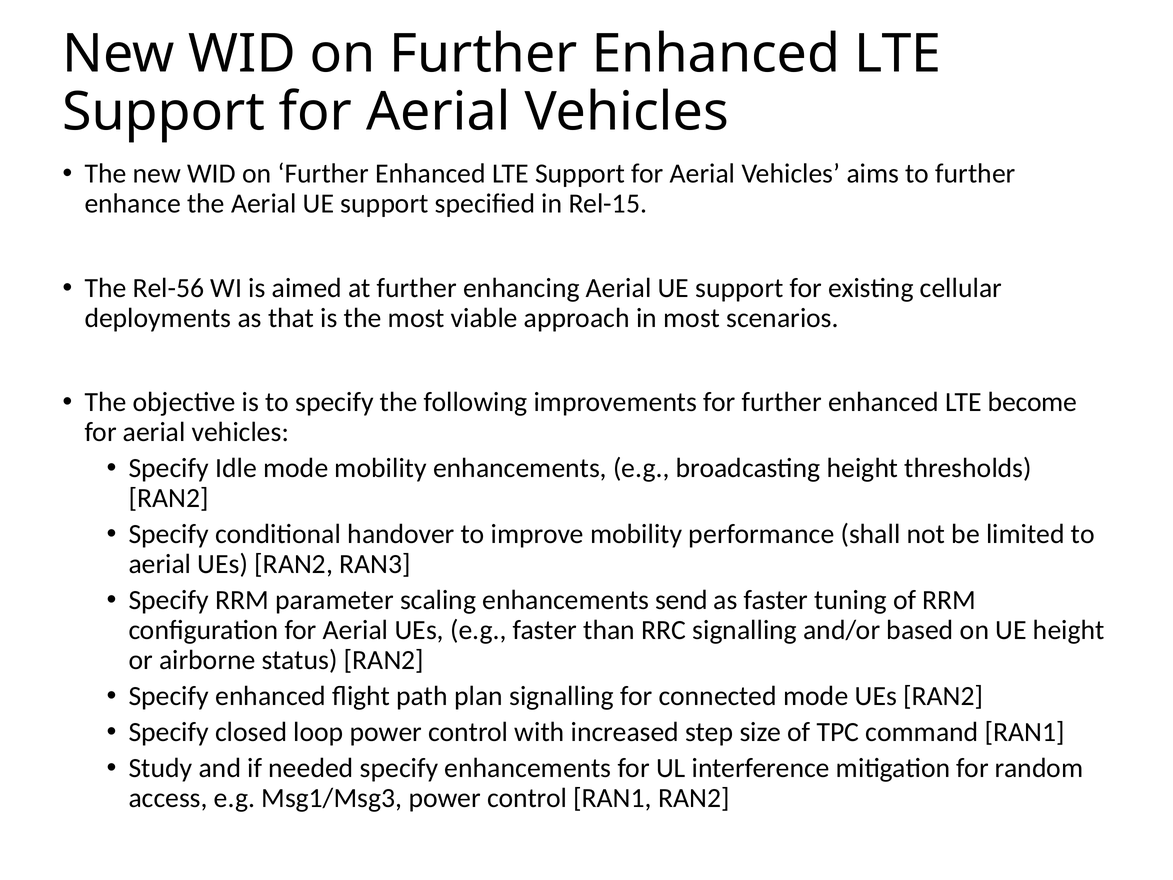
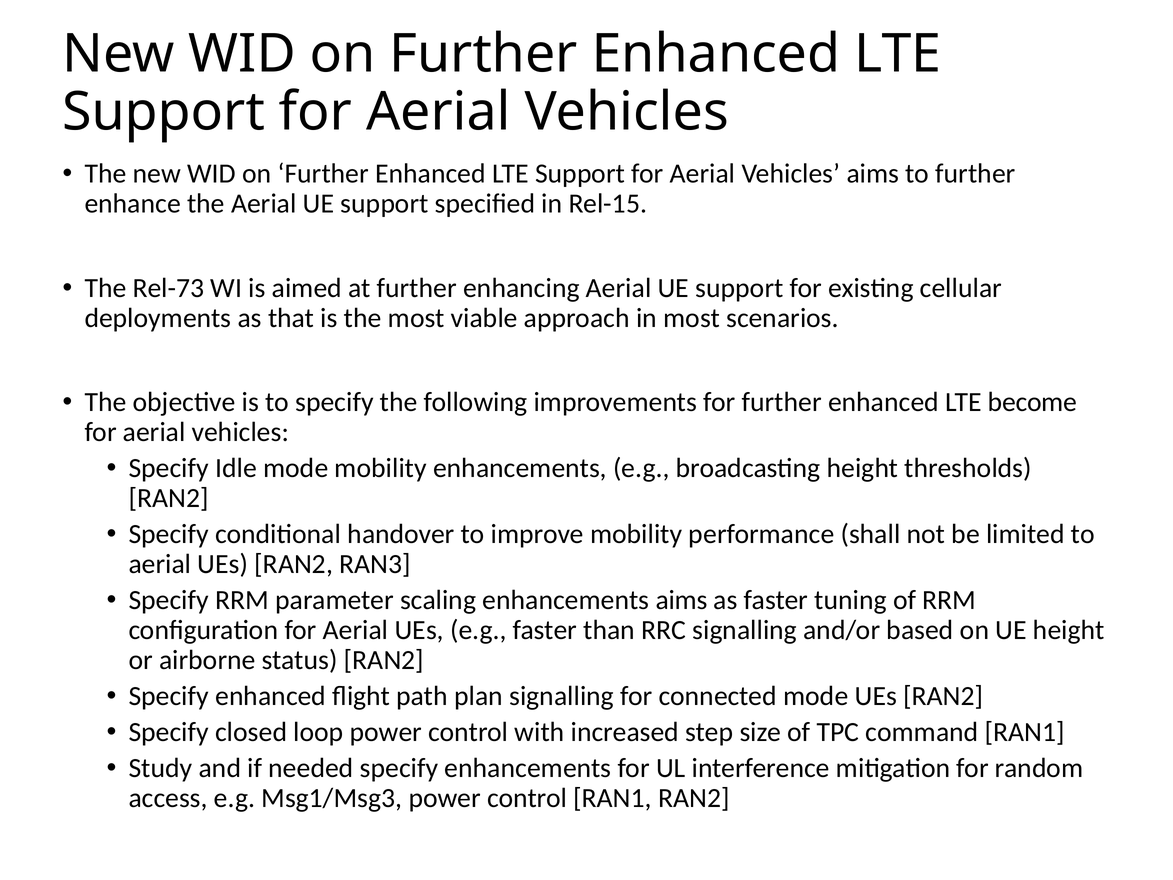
Rel-56: Rel-56 -> Rel-73 (168, 288)
enhancements send: send -> aims (682, 600)
